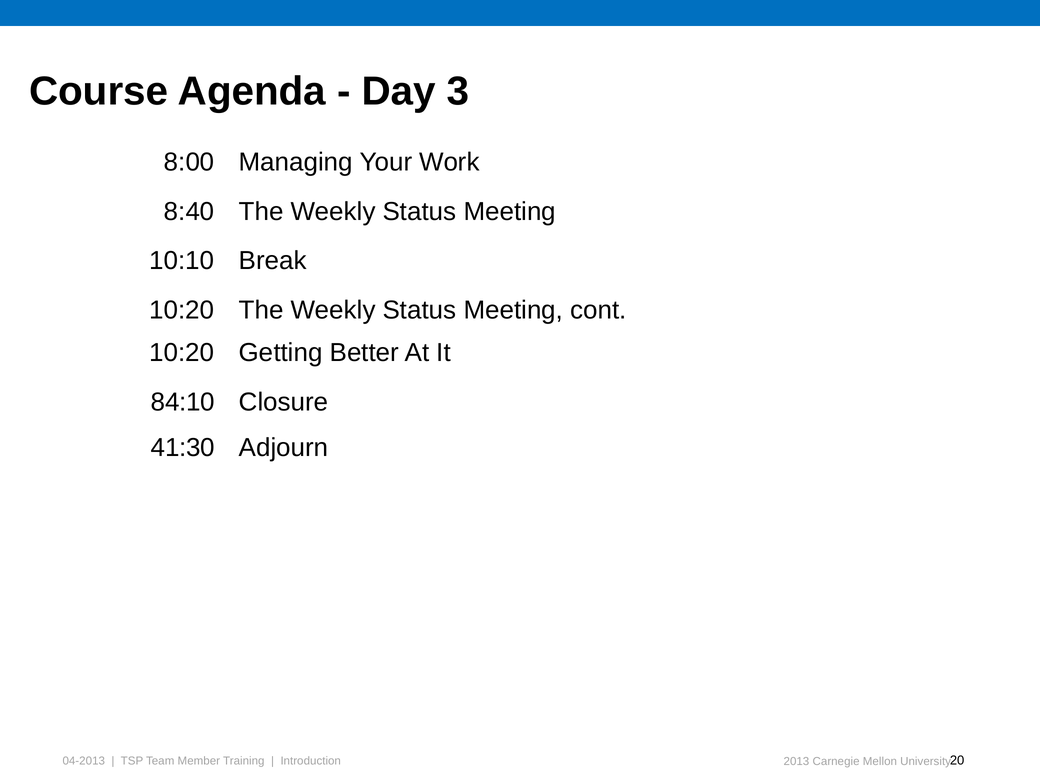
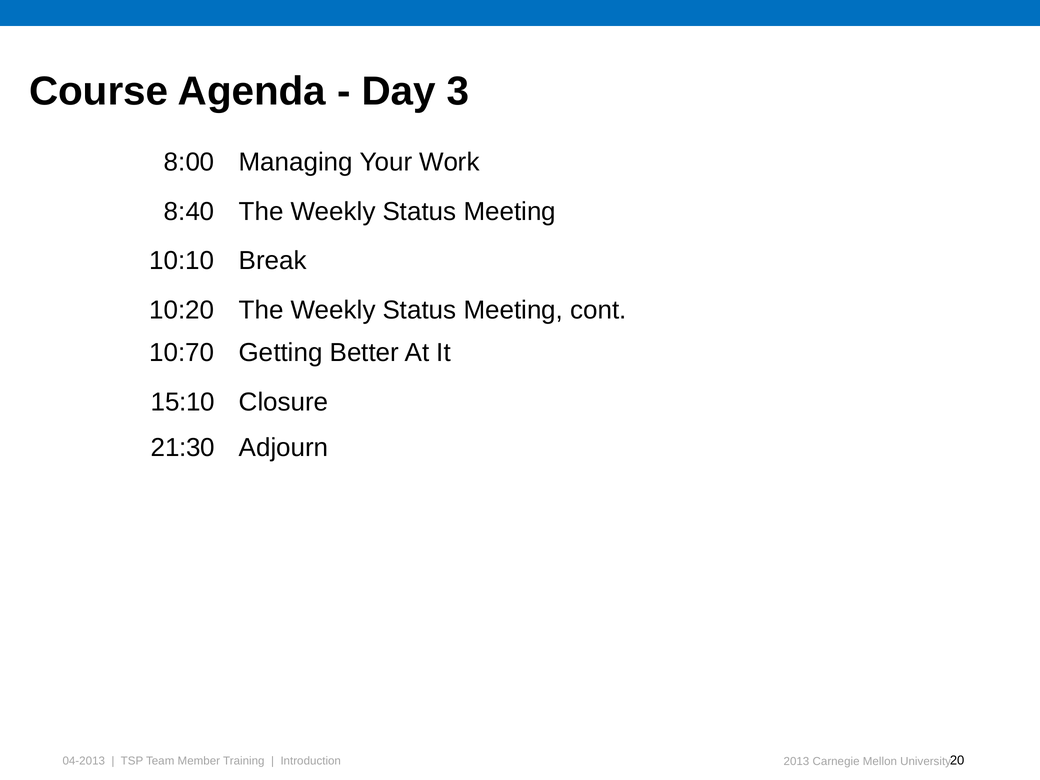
10:20: 10:20 -> 10:70 (182, 353)
84:10: 84:10 -> 15:10 (183, 402)
41:30: 41:30 -> 21:30 (183, 448)
